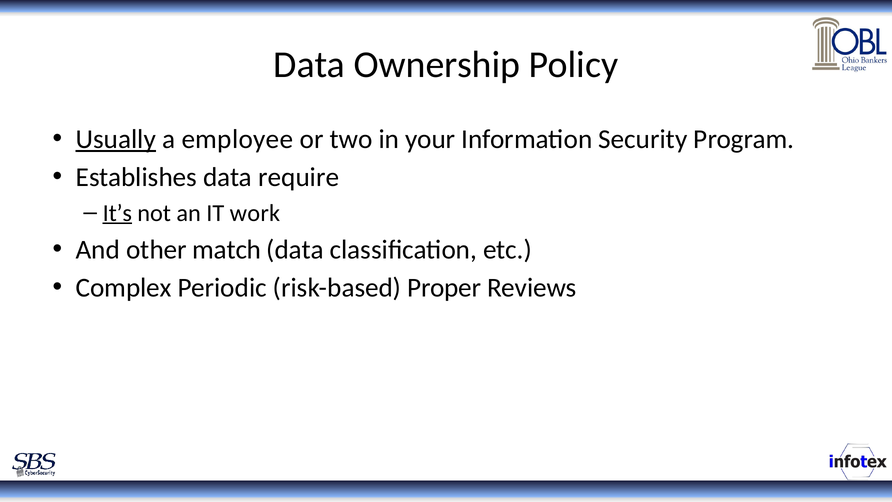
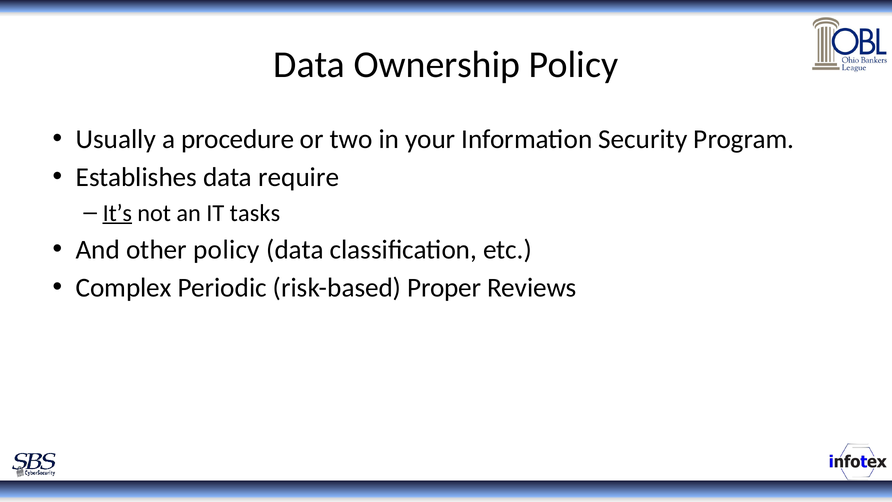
Usually underline: present -> none (116, 139)
employee: employee -> procedure (238, 139)
work: work -> tasks (255, 213)
other match: match -> policy (226, 249)
